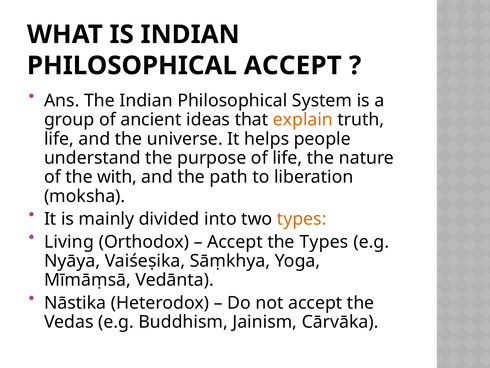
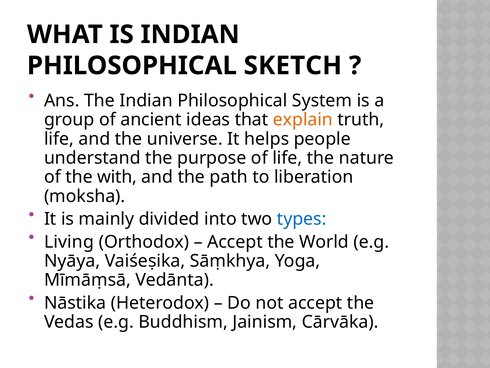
PHILOSOPHICAL ACCEPT: ACCEPT -> SKETCH (293, 66)
types colour: orange -> blue (302, 219)
the Types: Types -> World (324, 242)
